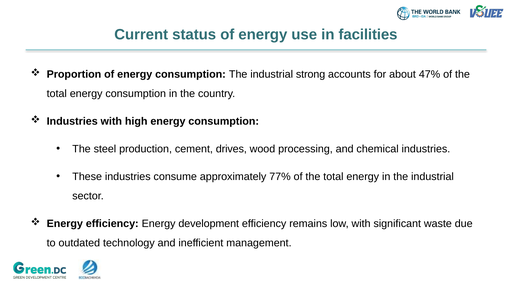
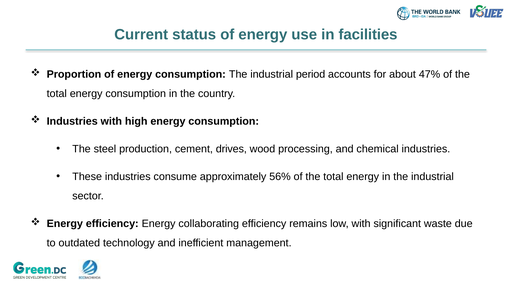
strong: strong -> period (311, 74)
77%: 77% -> 56% (280, 177)
development: development -> collaborating (209, 224)
